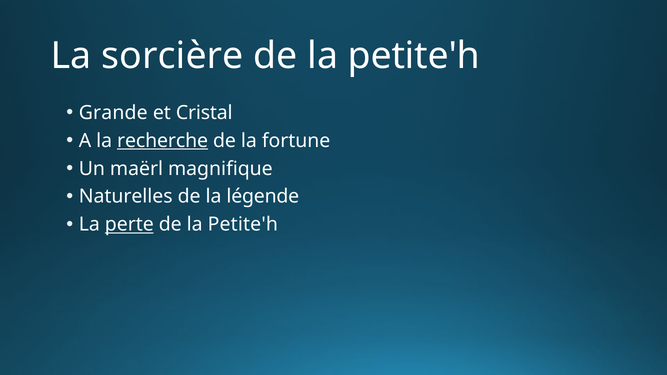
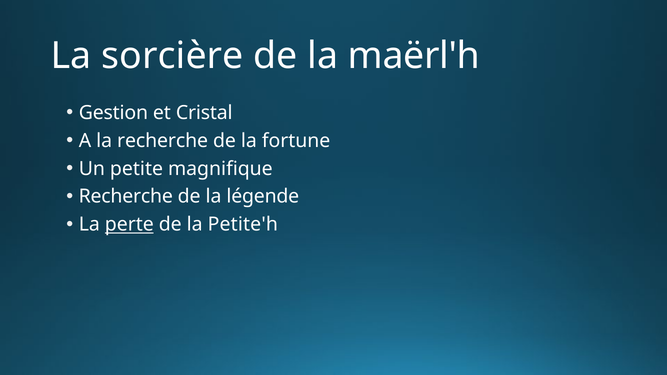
petite'h: petite'h -> maërl'h (414, 56)
Grande: Grande -> Gestion (113, 113)
recherche underline: present -> none (163, 141)
maërl: maërl -> petite (137, 169)
Naturelles: Naturelles -> Recherche (126, 197)
